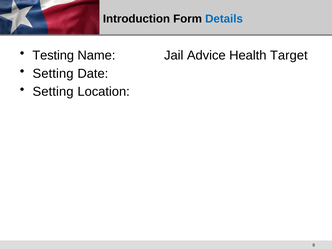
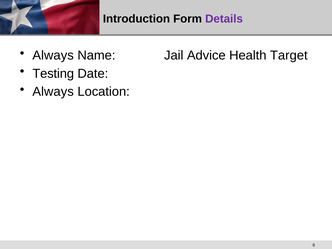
Details colour: blue -> purple (224, 19)
Testing: Testing -> Always (53, 55)
Setting: Setting -> Testing (53, 74)
Setting: Setting -> Always (53, 92)
